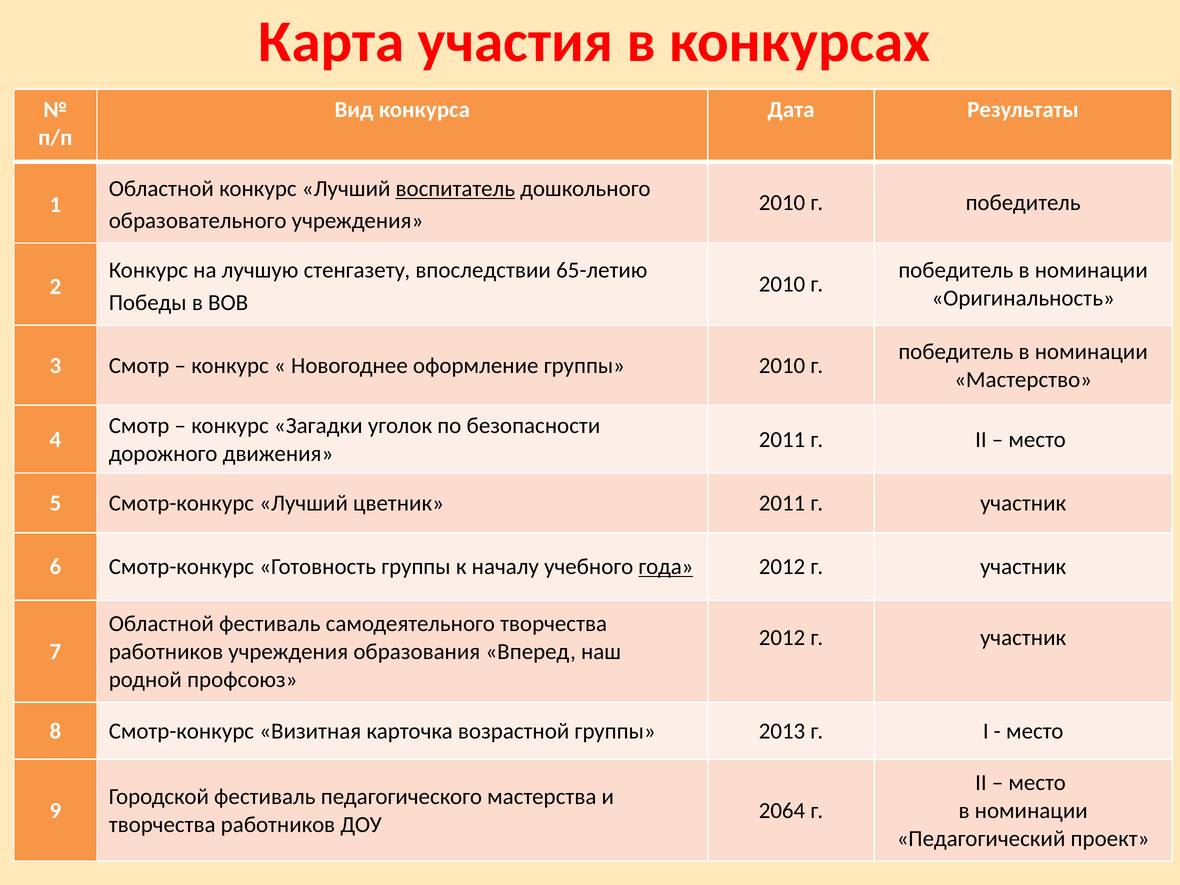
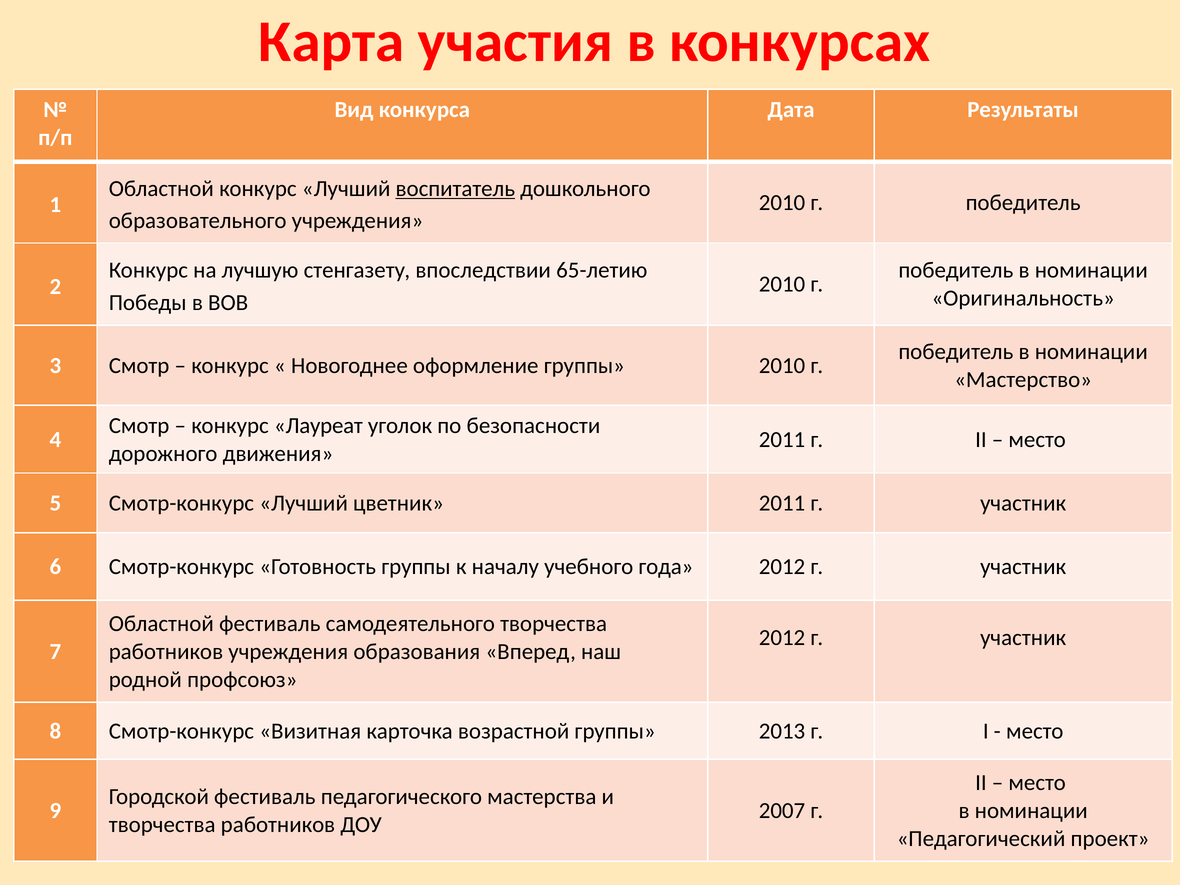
Загадки: Загадки -> Лауреат (318, 426)
года underline: present -> none (666, 567)
2064: 2064 -> 2007 (782, 811)
